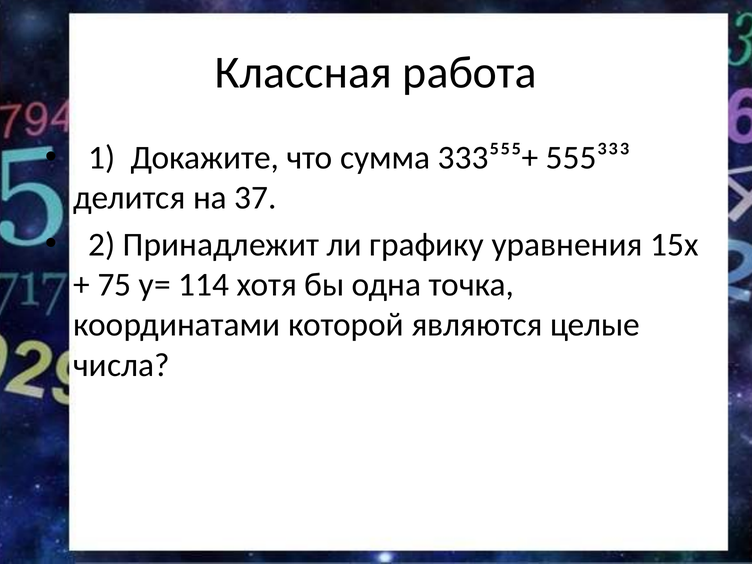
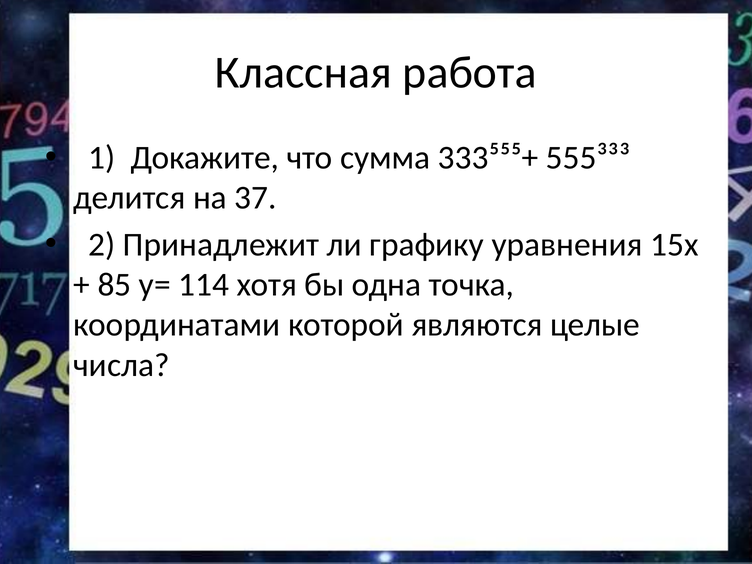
75: 75 -> 85 (114, 285)
